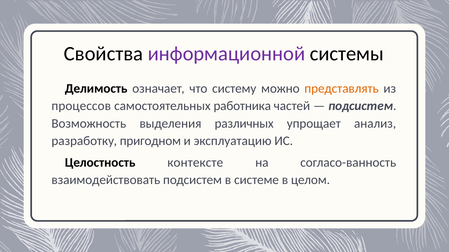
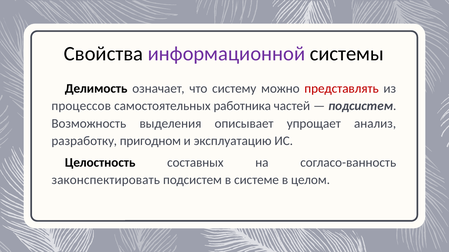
представлять colour: orange -> red (342, 89)
различных: различных -> описывает (244, 124)
контексте: контексте -> составных (195, 163)
взаимодействовать: взаимодействовать -> законспектировать (106, 180)
